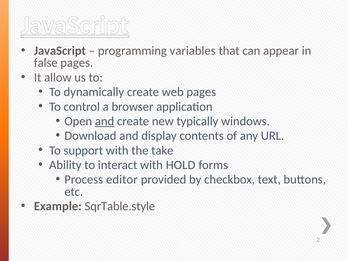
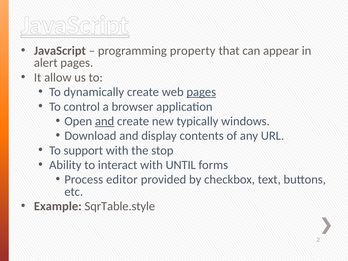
variables: variables -> property (193, 51)
false: false -> alert (46, 63)
pages underline: none -> present (201, 92)
take: take -> stop (162, 150)
HOLD: HOLD -> UNTIL (181, 165)
